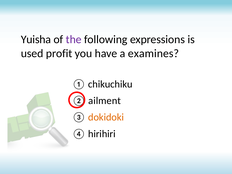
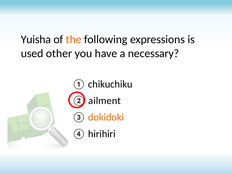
the colour: purple -> orange (74, 39)
profit: profit -> other (59, 53)
examines: examines -> necessary (154, 53)
